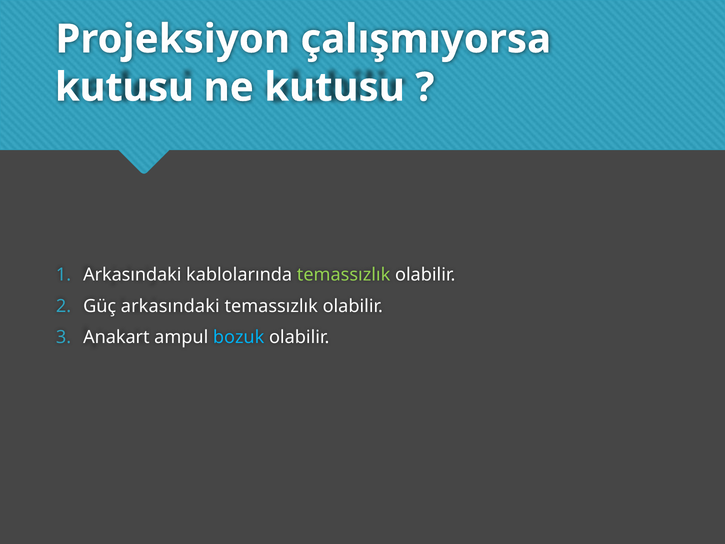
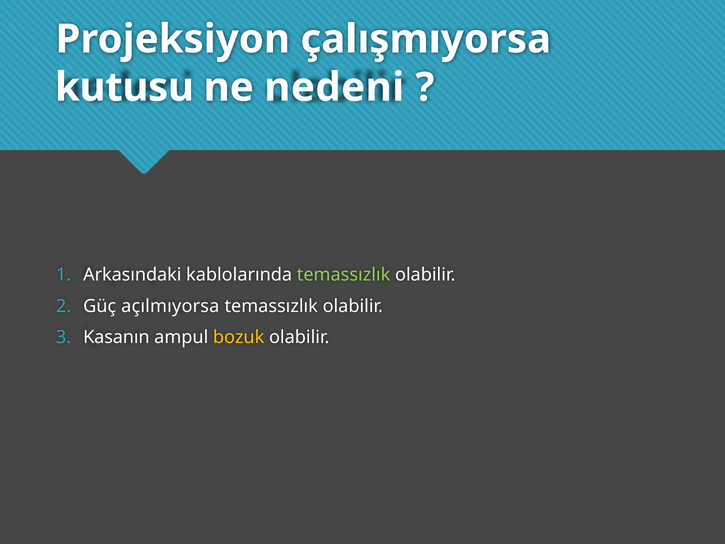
ne kutusu: kutusu -> nedeni (334, 87)
Güç arkasındaki: arkasındaki -> açılmıyorsa (170, 306)
Anakart: Anakart -> Kasanın (116, 337)
bozuk colour: light blue -> yellow (239, 337)
